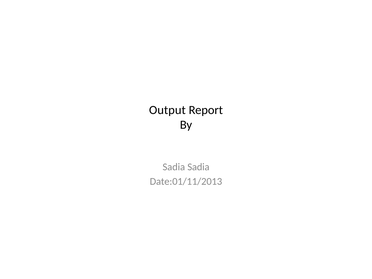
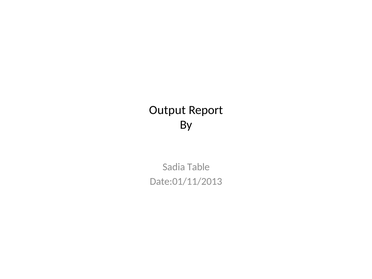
Sadia Sadia: Sadia -> Table (198, 167)
